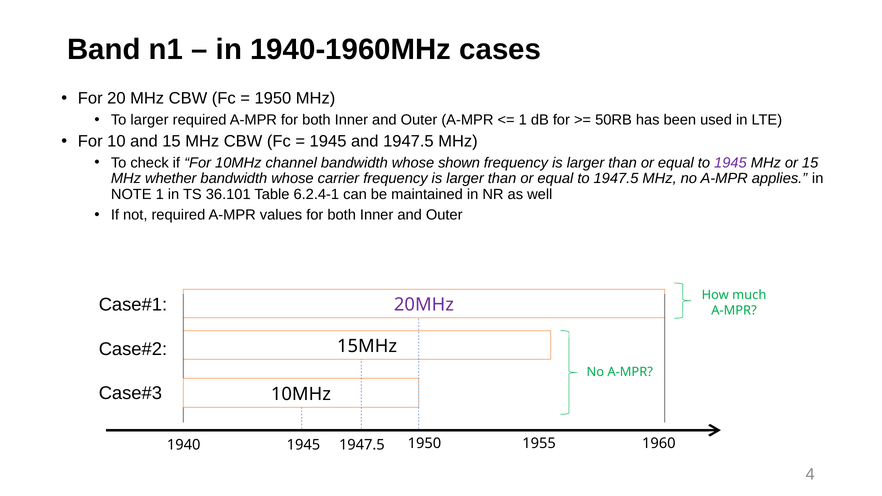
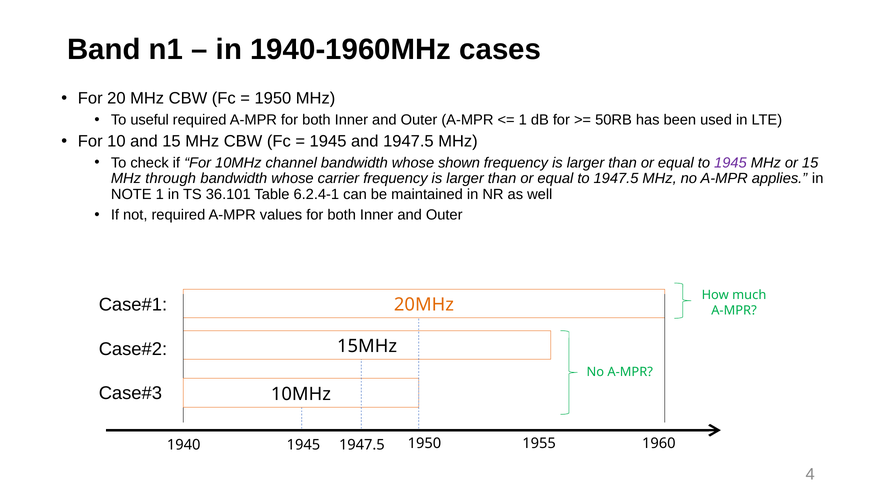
To larger: larger -> useful (150, 120)
whether: whether -> through (171, 179)
20MHz colour: purple -> orange (424, 305)
